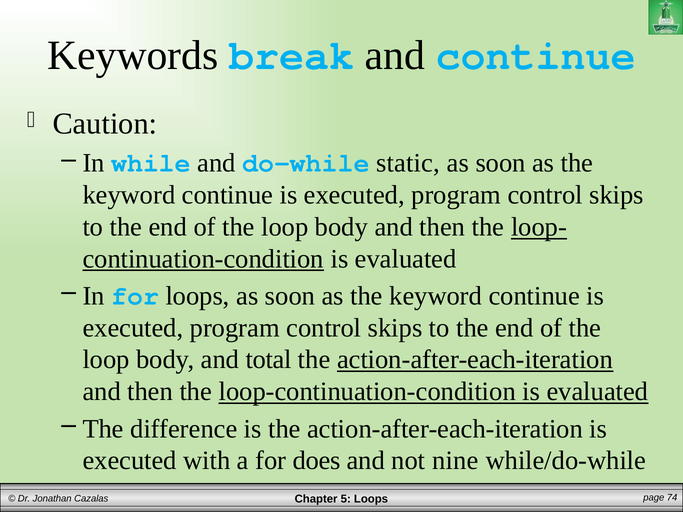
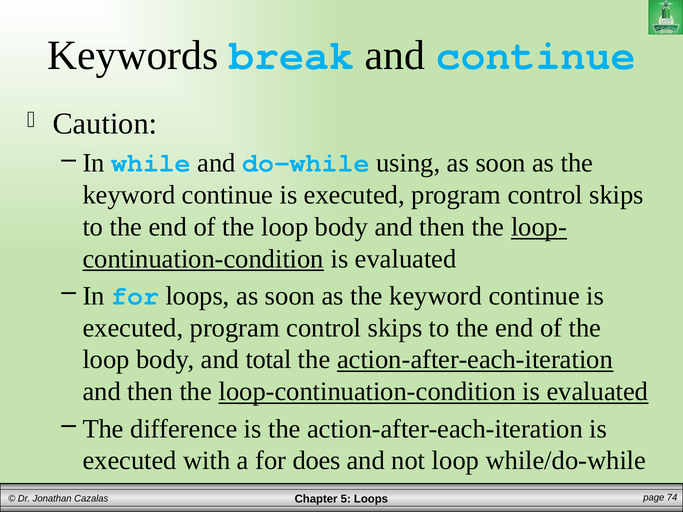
static: static -> using (408, 163)
not nine: nine -> loop (456, 461)
